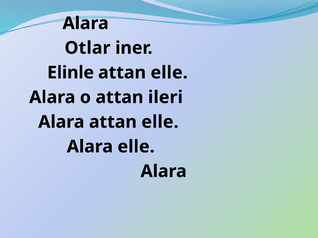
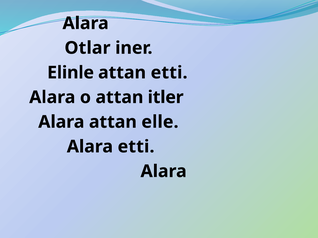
elle: elle -> etti (169, 73)
ileri: ileri -> itler (166, 97)
Alara elle: elle -> etti (136, 147)
